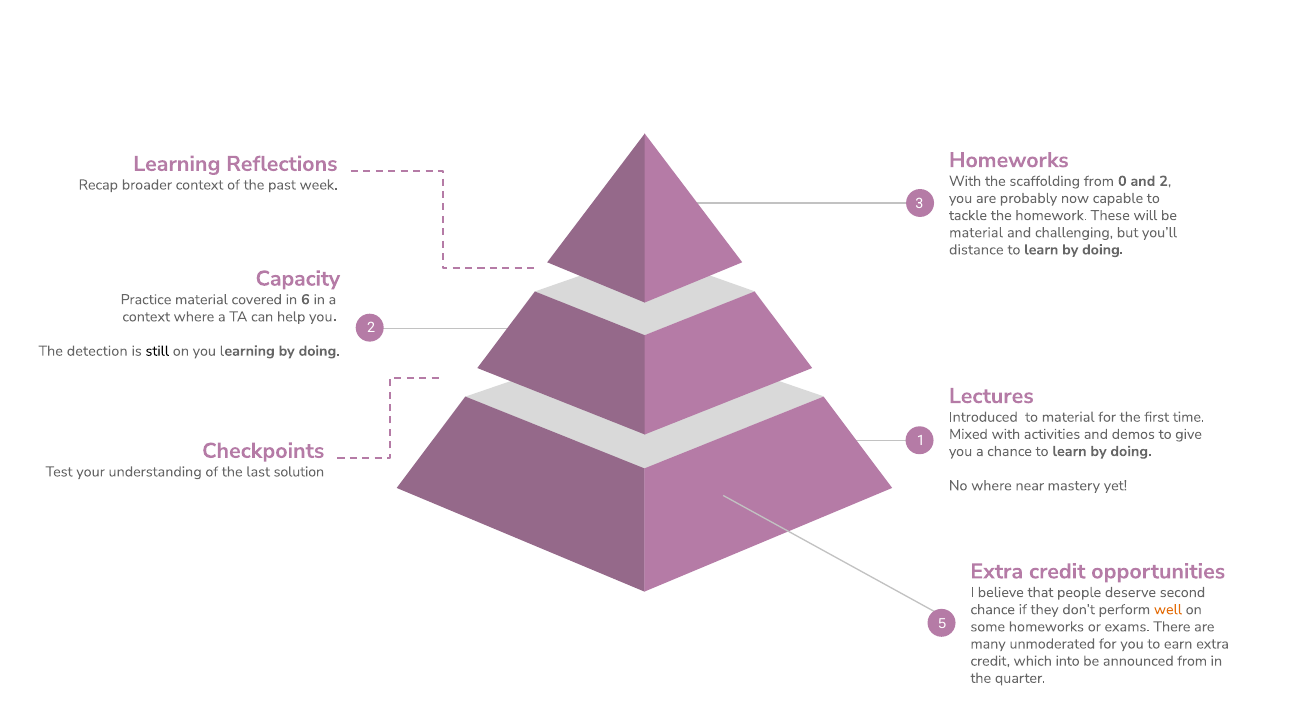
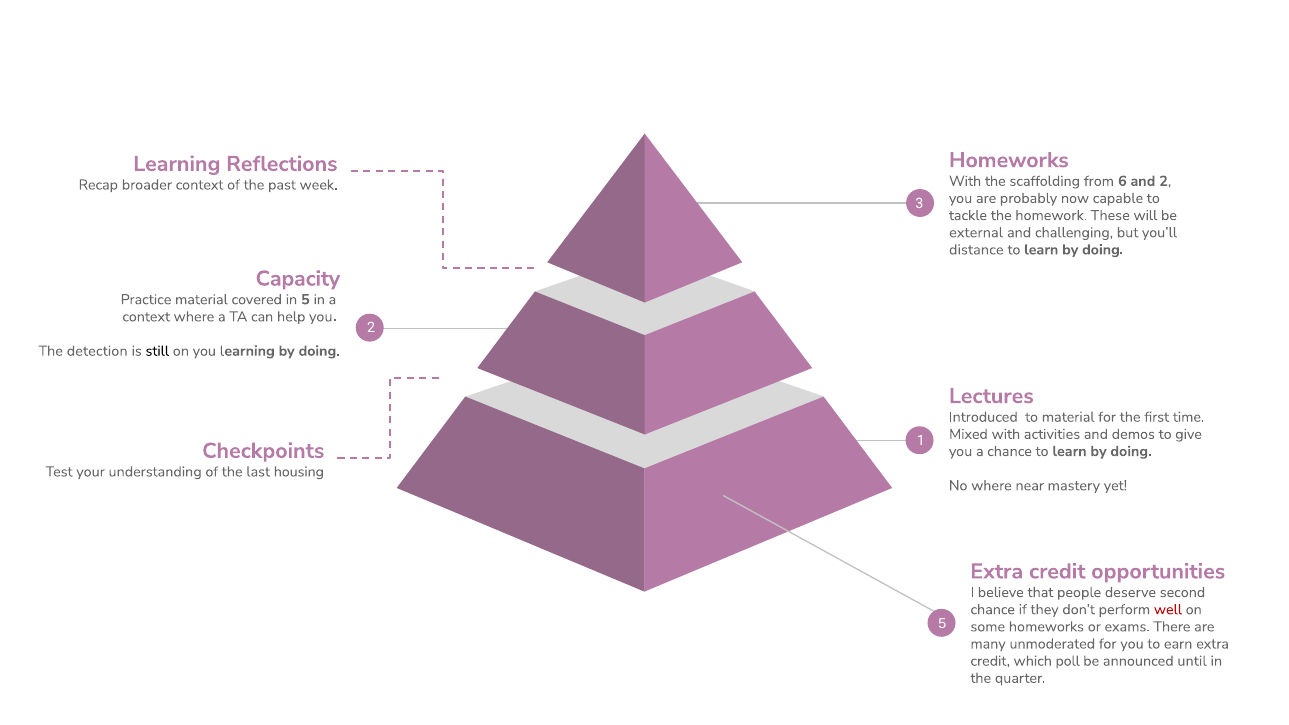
0: 0 -> 6 (1122, 181)
material: material -> external (976, 233)
in 6: 6 -> 5 (305, 300)
solution: solution -> housing (299, 472)
well colour: orange -> red (1168, 610)
into: into -> poll (1068, 661)
announced from: from -> until (1192, 661)
